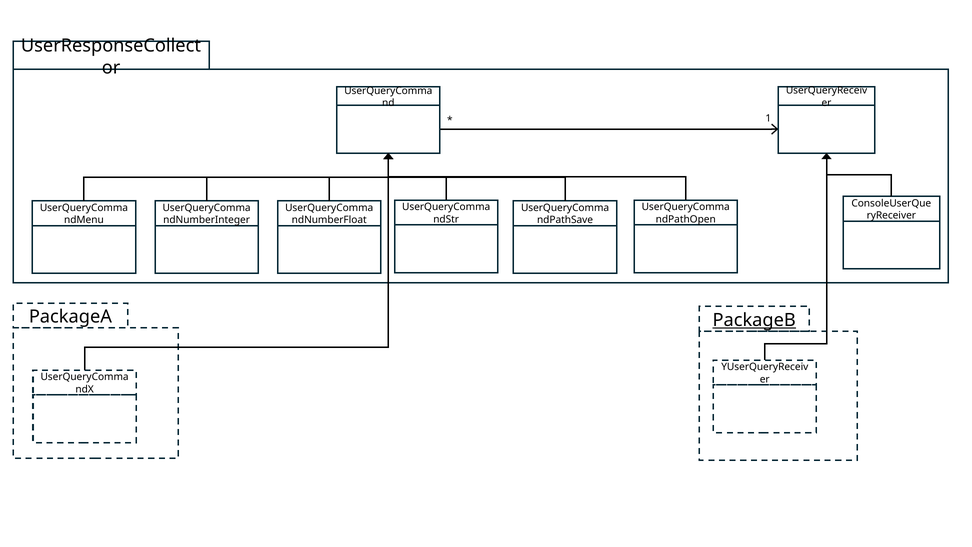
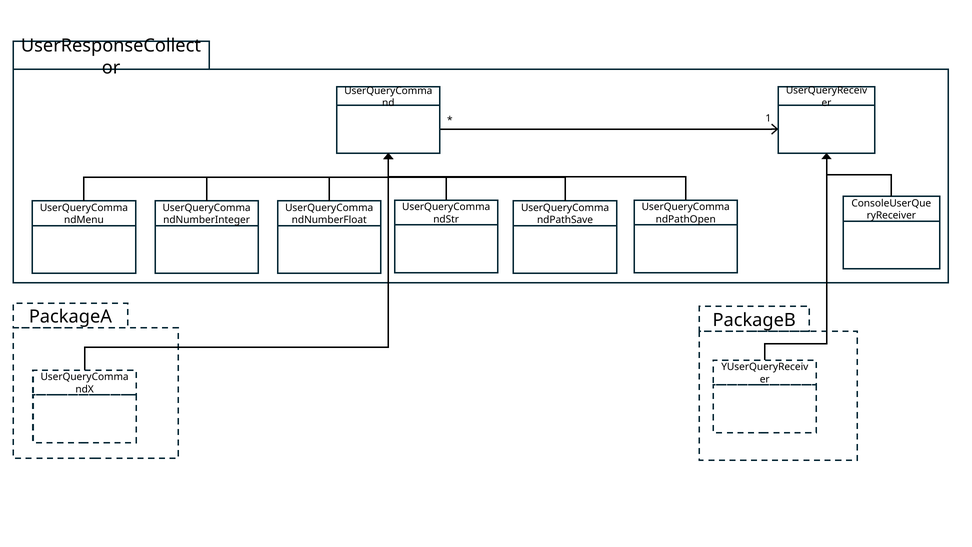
PackageB underline: present -> none (754, 320)
